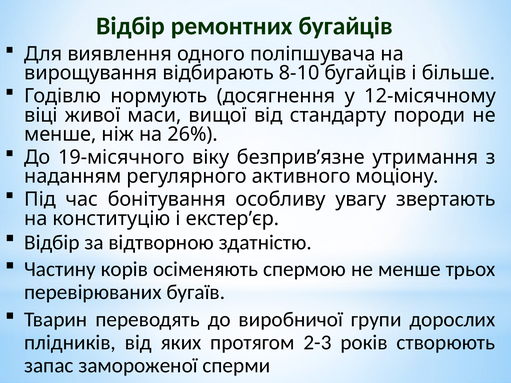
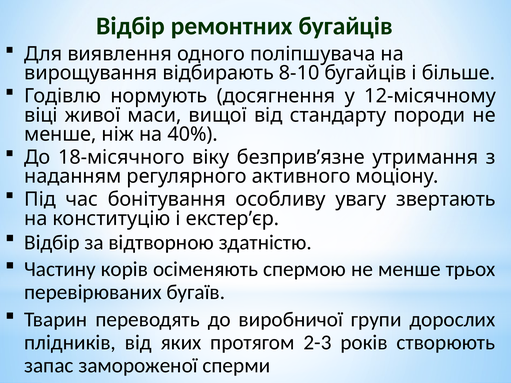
26%: 26% -> 40% (193, 134)
19-місячного: 19-місячного -> 18-місячного (121, 157)
